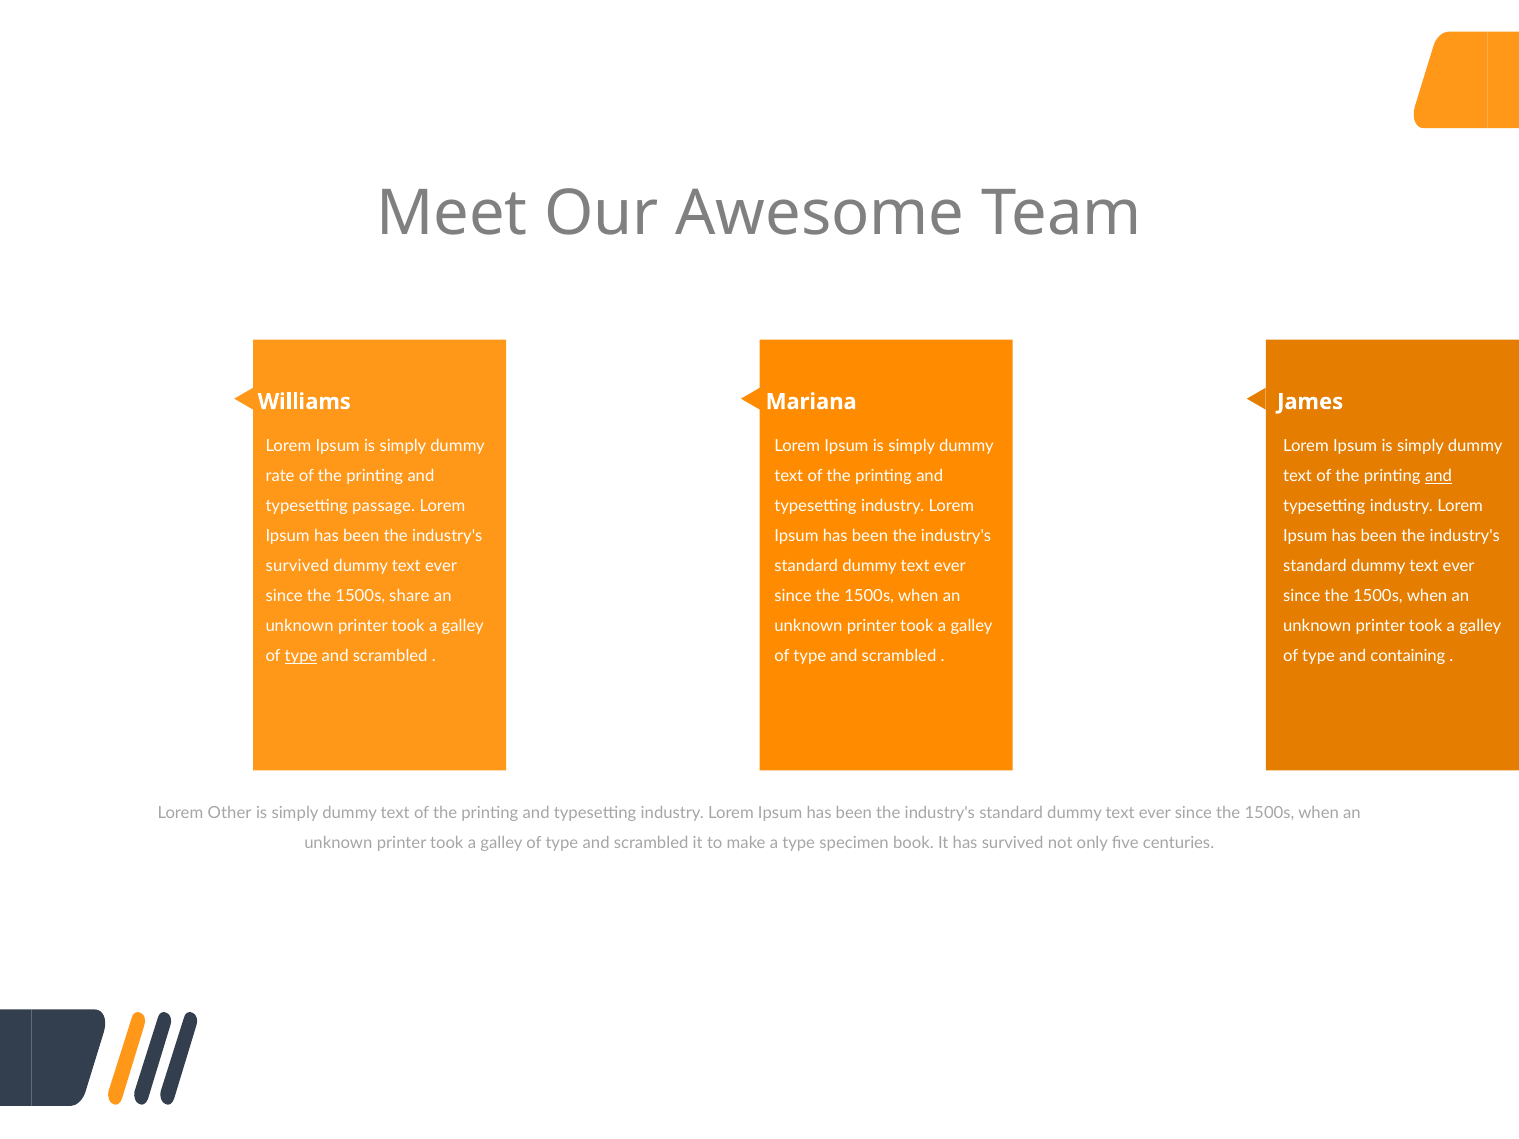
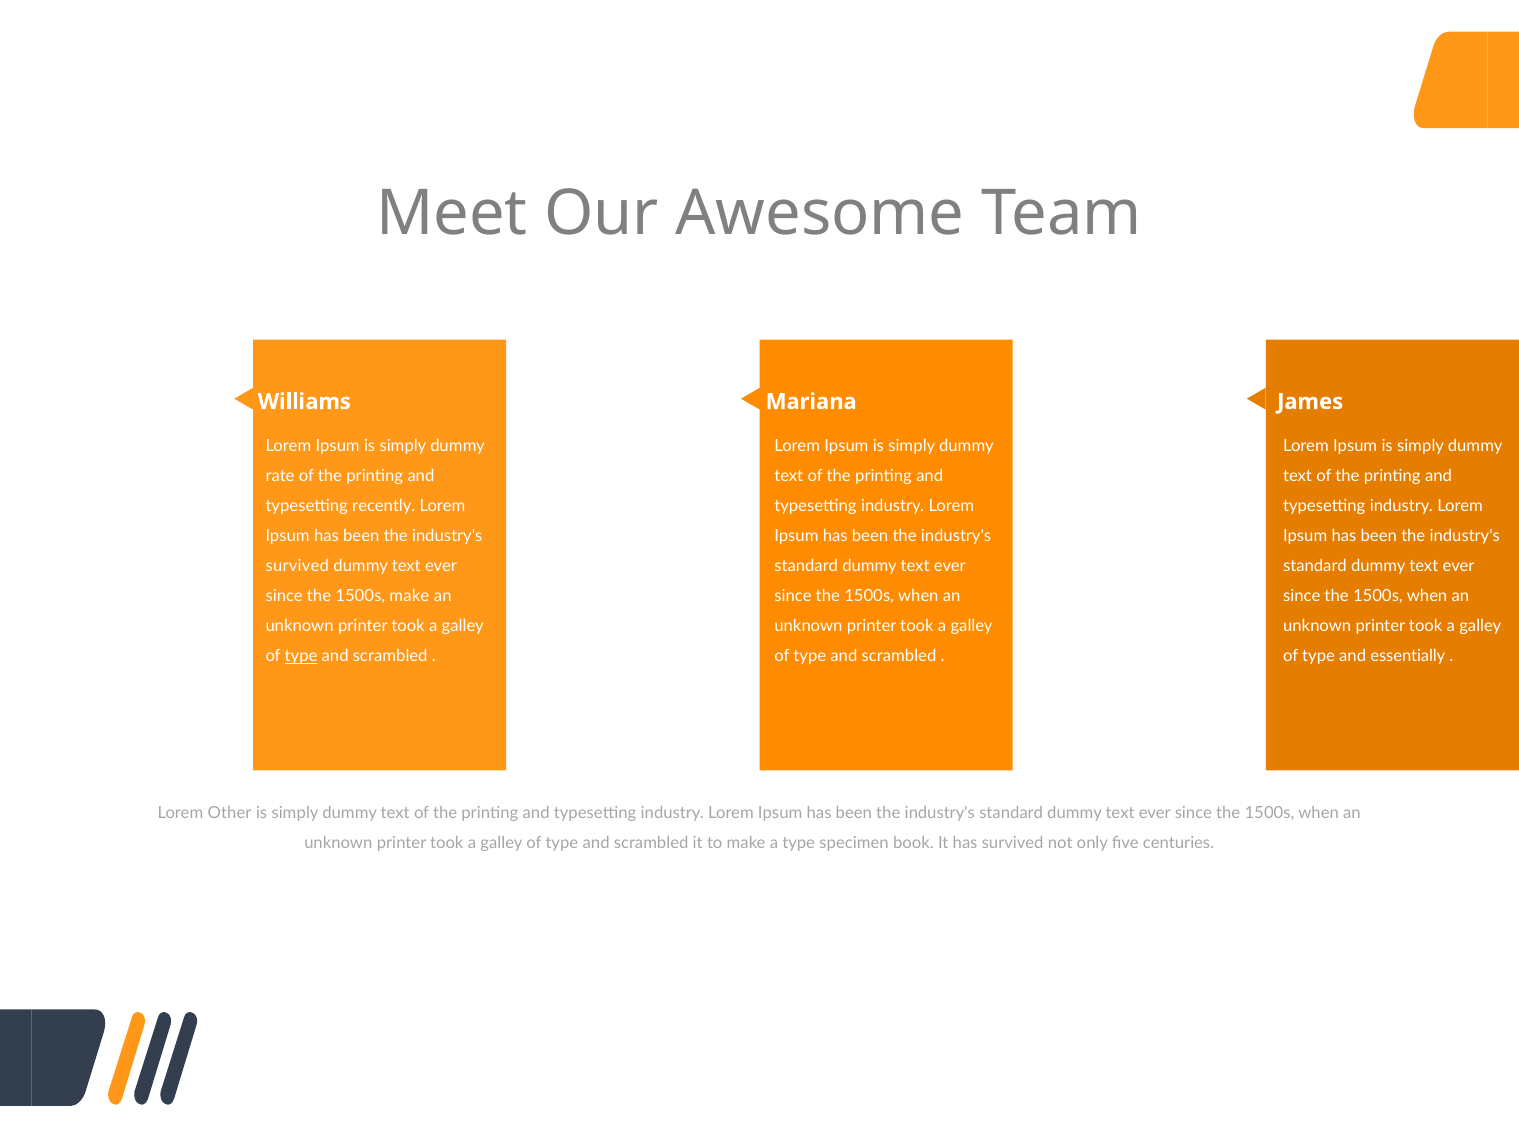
and underline: present -> none (1439, 477)
passage: passage -> recently (384, 507)
1500s share: share -> make (409, 597)
containing: containing -> essentially (1408, 657)
